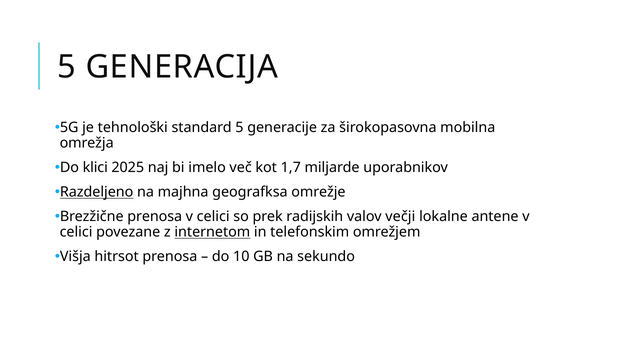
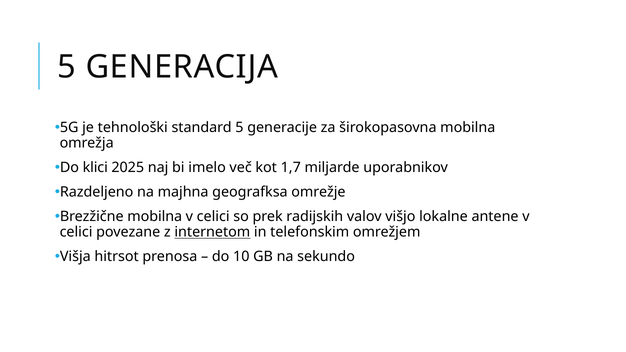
Razdeljeno underline: present -> none (97, 192)
Brezžične prenosa: prenosa -> mobilna (155, 217)
večji: večji -> višjo (400, 217)
